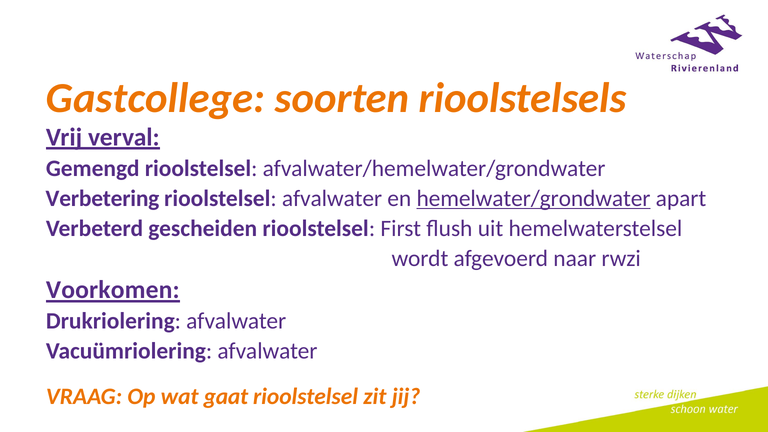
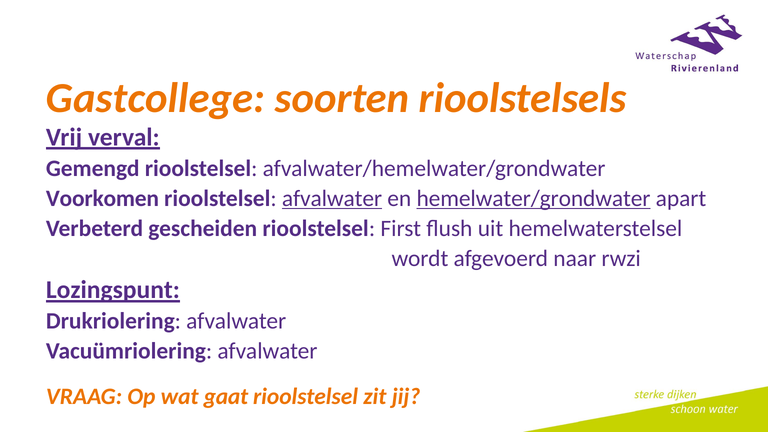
Verbetering: Verbetering -> Voorkomen (102, 198)
afvalwater underline: none -> present (332, 198)
Voorkomen: Voorkomen -> Lozingspunt (113, 290)
